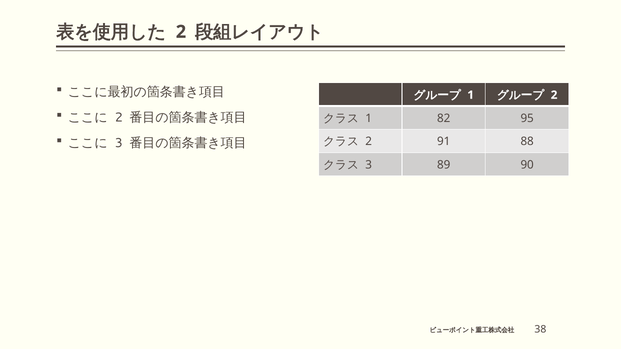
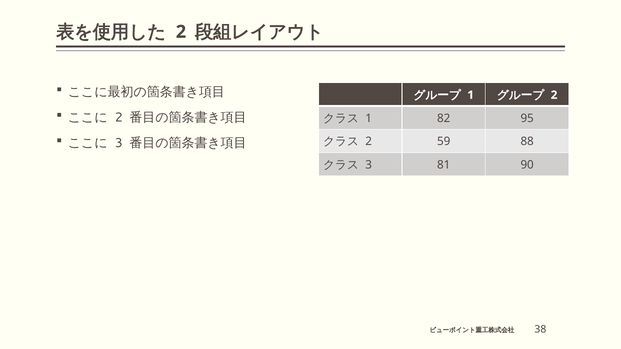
91: 91 -> 59 (444, 142)
89: 89 -> 81 (444, 165)
